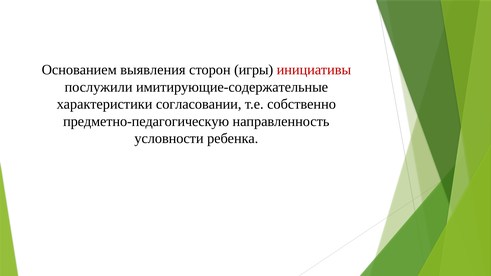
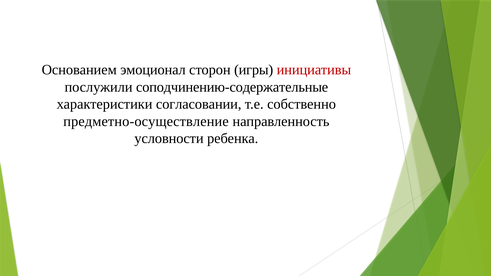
выявления: выявления -> эмоционал (153, 70)
имитирующие-содержательные: имитирующие-содержательные -> соподчинению-содержательные (232, 87)
предметно-педагогическую: предметно-педагогическую -> предметно-осуществление (146, 121)
